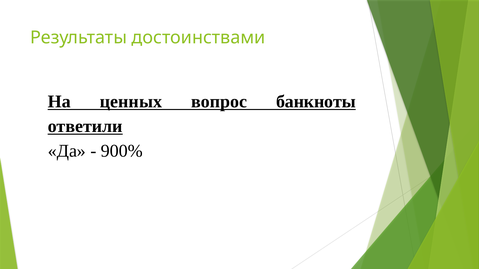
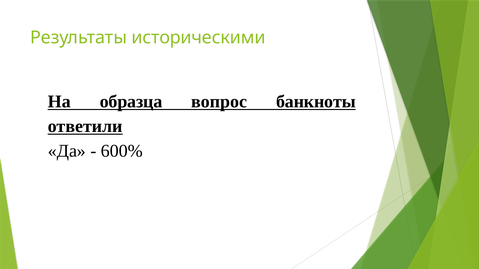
достоинствами: достоинствами -> историческими (199, 38)
ценных: ценных -> образца (131, 102)
900%: 900% -> 600% (122, 151)
